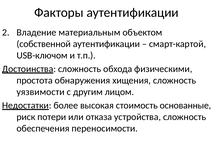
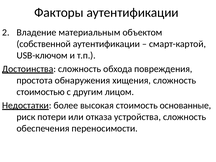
физическими: физическими -> повреждения (163, 69)
уязвимости: уязвимости -> стоимостью (41, 92)
